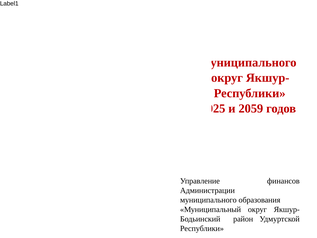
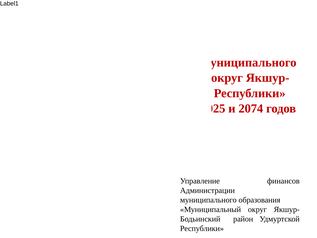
2059: 2059 -> 2074 (251, 108)
